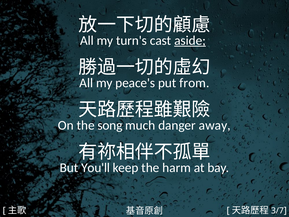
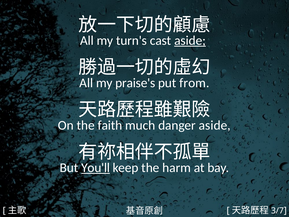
peace's: peace's -> praise's (135, 83)
song: song -> faith (110, 125)
danger away: away -> aside (215, 125)
You'll underline: none -> present (96, 168)
